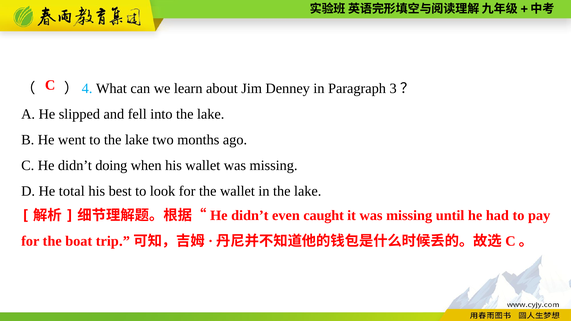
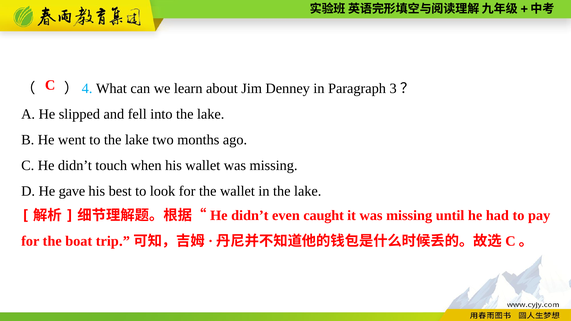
doing: doing -> touch (111, 165)
total: total -> gave (72, 191)
